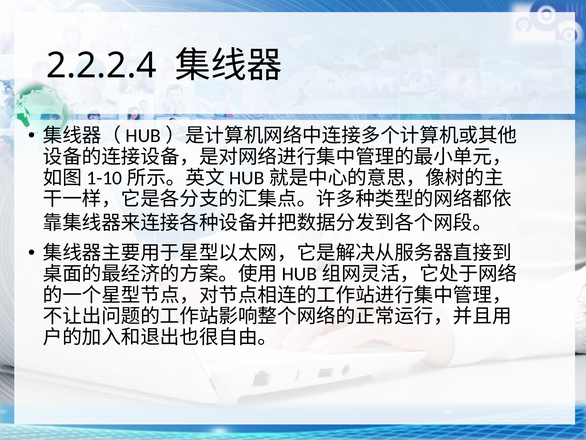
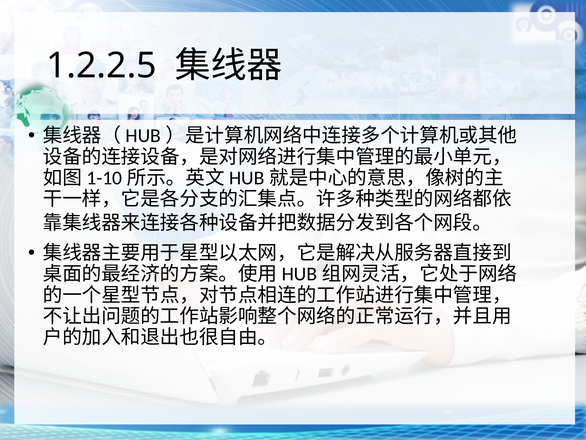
2.2.2.4: 2.2.2.4 -> 1.2.2.5 (101, 66)
